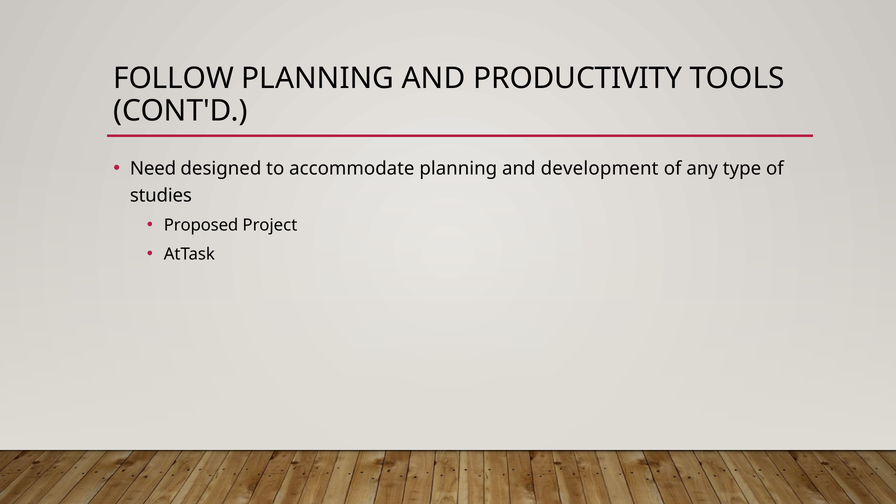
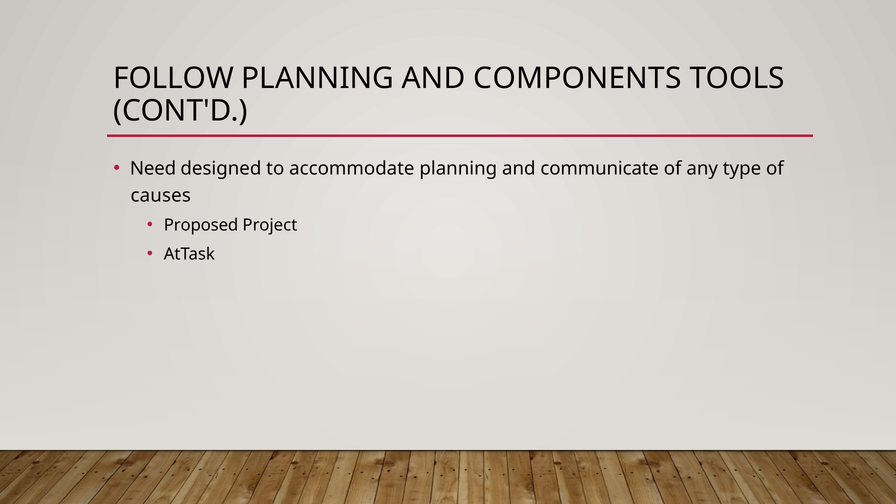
PRODUCTIVITY: PRODUCTIVITY -> COMPONENTS (578, 78)
development: development -> communicate (600, 168)
studies: studies -> causes (161, 195)
